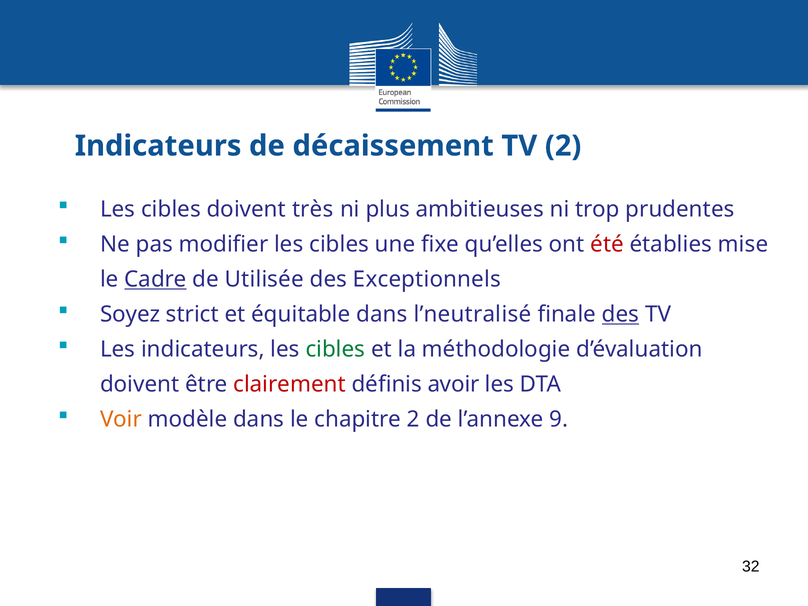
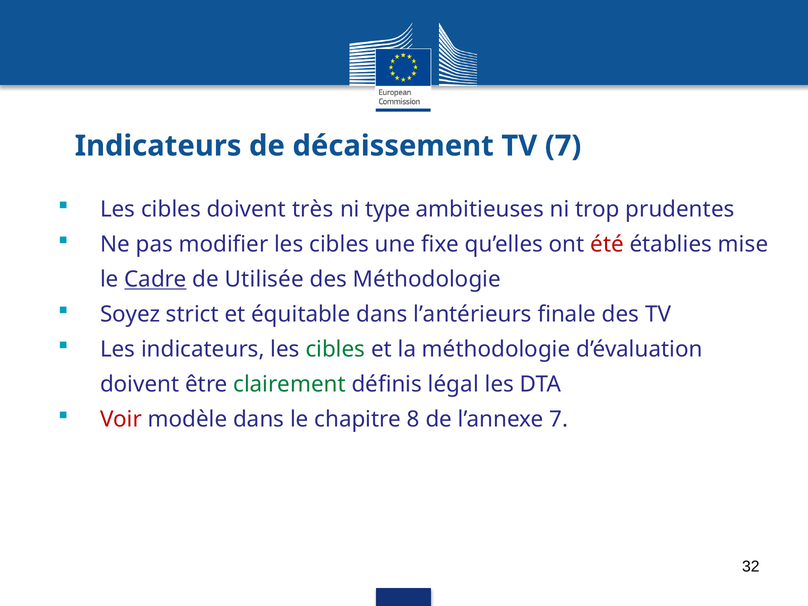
TV 2: 2 -> 7 (563, 146)
plus: plus -> type (388, 209)
des Exceptionnels: Exceptionnels -> Méthodologie (427, 279)
l’neutralisé: l’neutralisé -> l’antérieurs (472, 314)
des underline: present -> none (620, 314)
clairement colour: red -> green (290, 384)
avoir: avoir -> légal (453, 384)
Voir colour: orange -> red (121, 419)
chapitre 2: 2 -> 8 (413, 419)
l’annexe 9: 9 -> 7 (559, 419)
